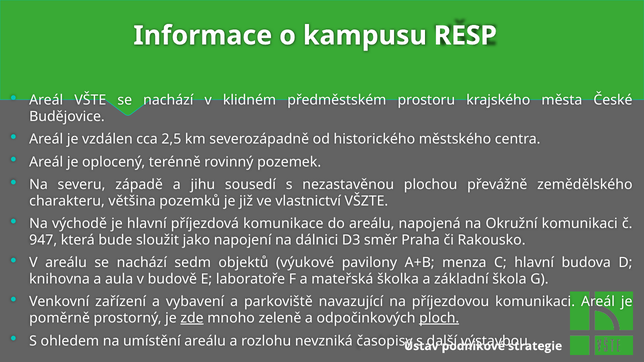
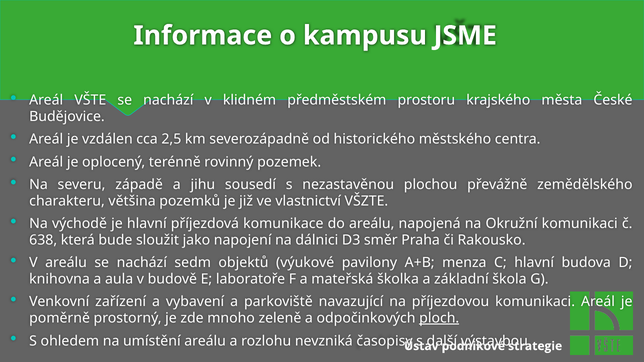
RESP: RESP -> JSME (465, 36)
947: 947 -> 638 (43, 240)
zde underline: present -> none (192, 318)
